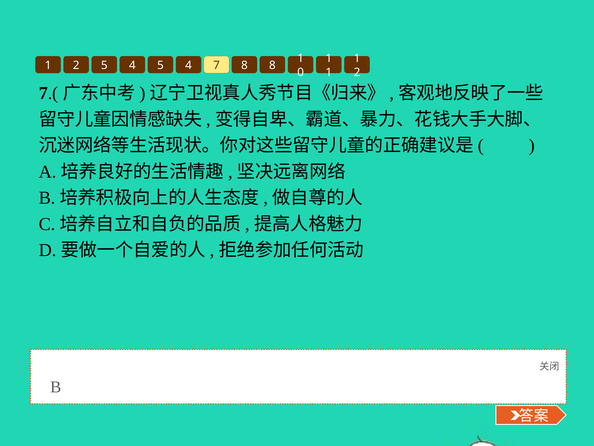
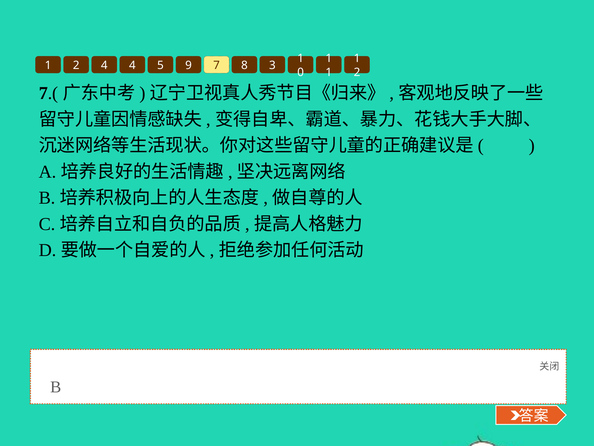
2 5: 5 -> 4 (104, 65)
4 5 4: 4 -> 9 (189, 65)
8 8: 8 -> 3 (272, 65)
